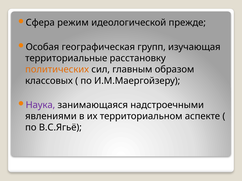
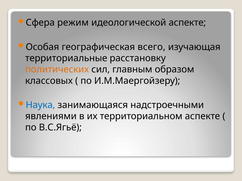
идеологической прежде: прежде -> аспекте (187, 23)
групп: групп -> всего (152, 47)
Наука colour: purple -> blue (40, 105)
